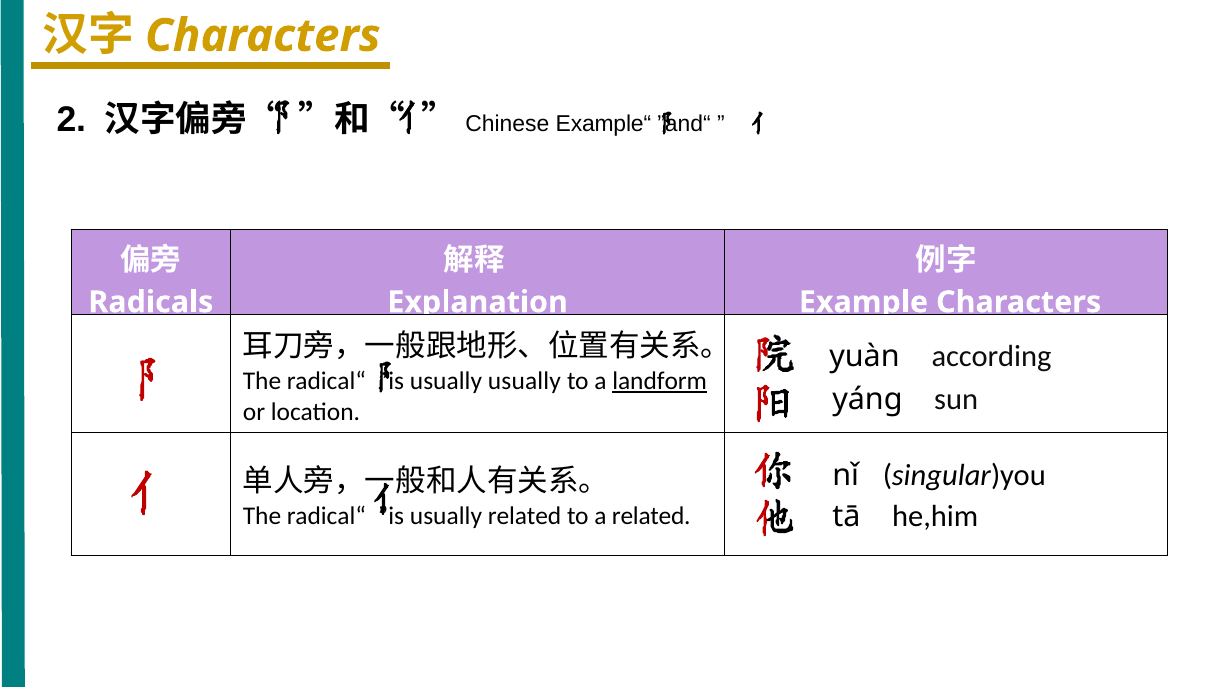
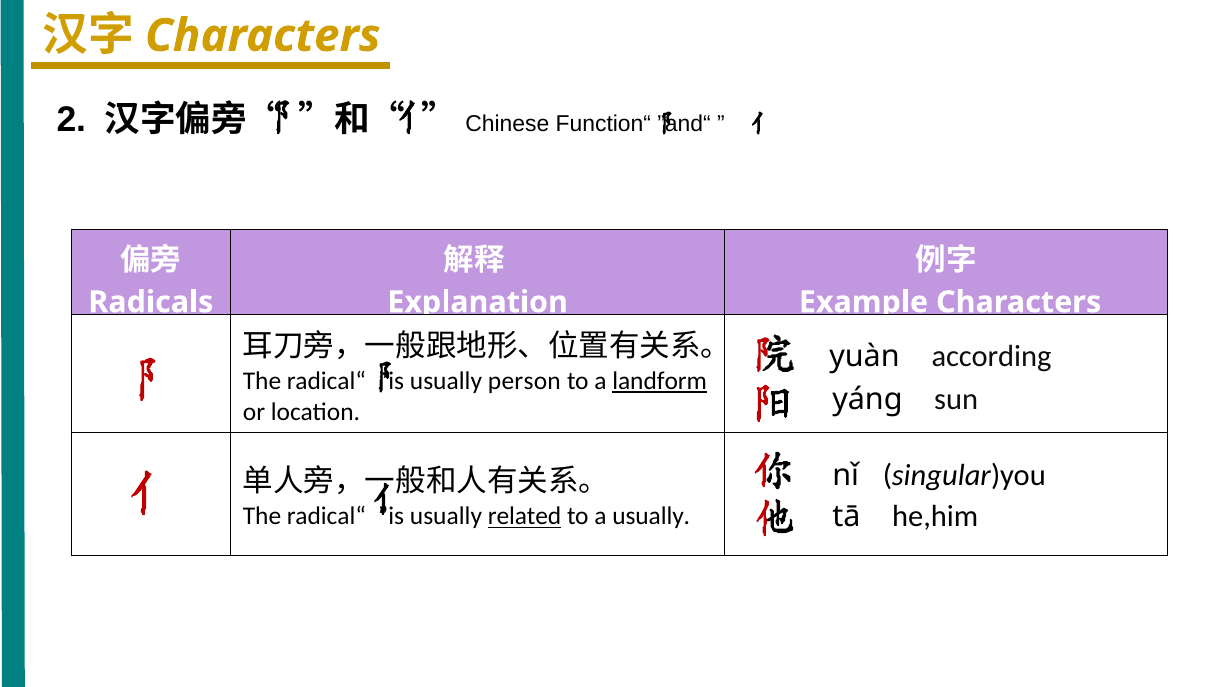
Example“: Example“ -> Function“ (603, 124)
usually usually: usually -> person (524, 381)
related underline: none -> present (525, 516)
a related: related -> usually (651, 516)
